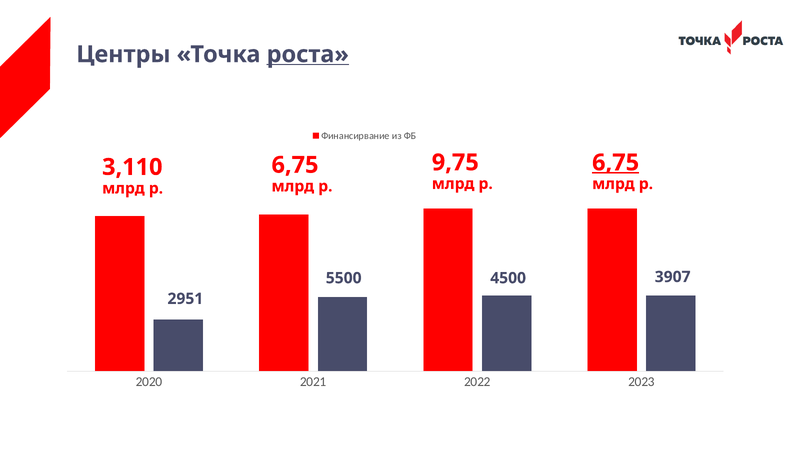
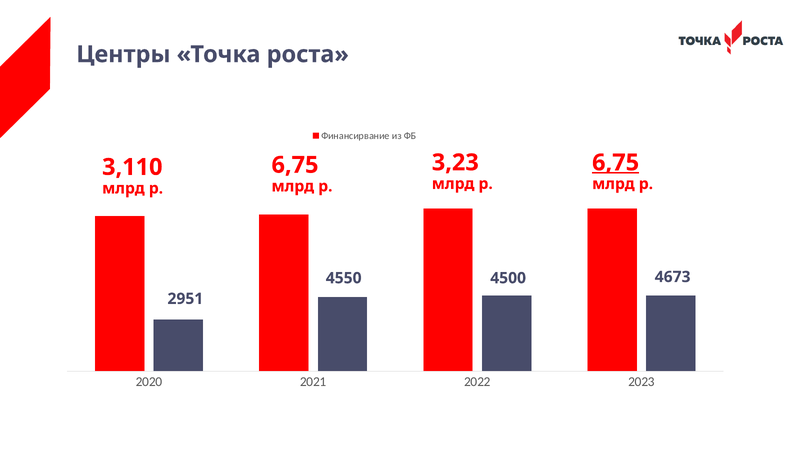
роста underline: present -> none (308, 54)
9,75: 9,75 -> 3,23 (455, 163)
5500: 5500 -> 4550 (344, 278)
3907: 3907 -> 4673 (673, 277)
